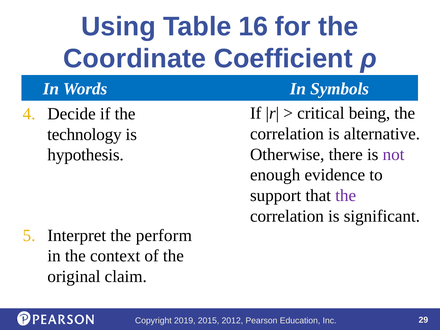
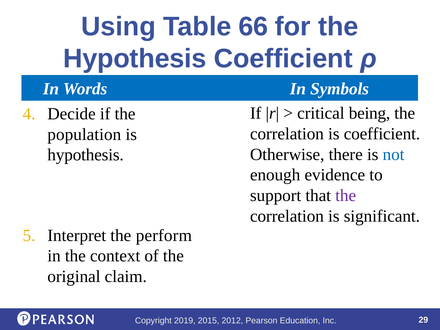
16: 16 -> 66 (253, 26)
Coordinate: Coordinate -> Hypothesis (135, 59)
is alternative: alternative -> coefficient (382, 134)
technology: technology -> population (84, 134)
not colour: purple -> blue (394, 154)
